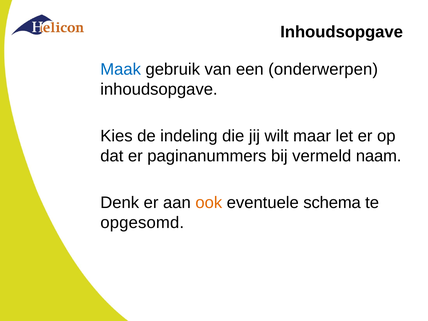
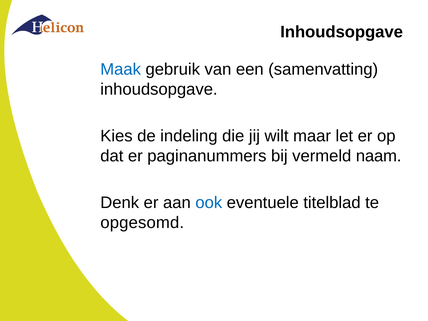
onderwerpen: onderwerpen -> samenvatting (323, 69)
ook colour: orange -> blue (209, 203)
schema: schema -> titelblad (332, 203)
